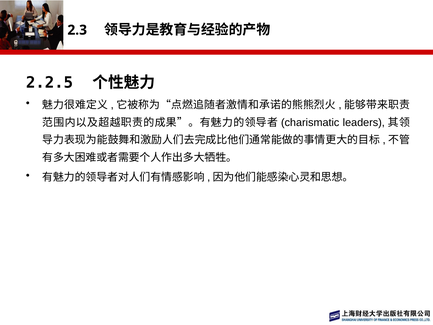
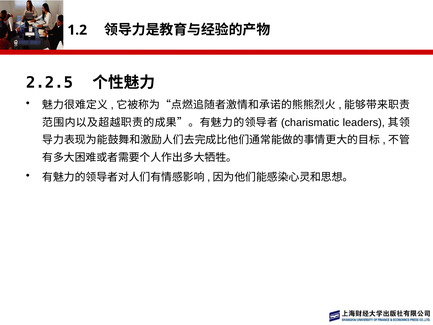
2.3: 2.3 -> 1.2 (77, 30)
